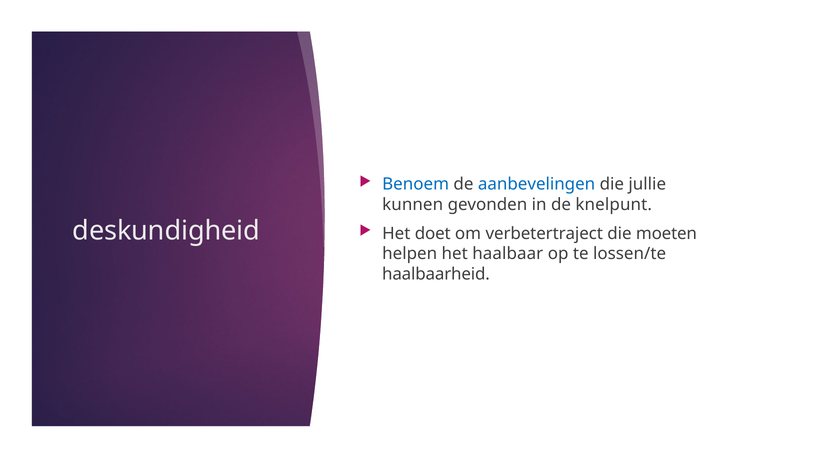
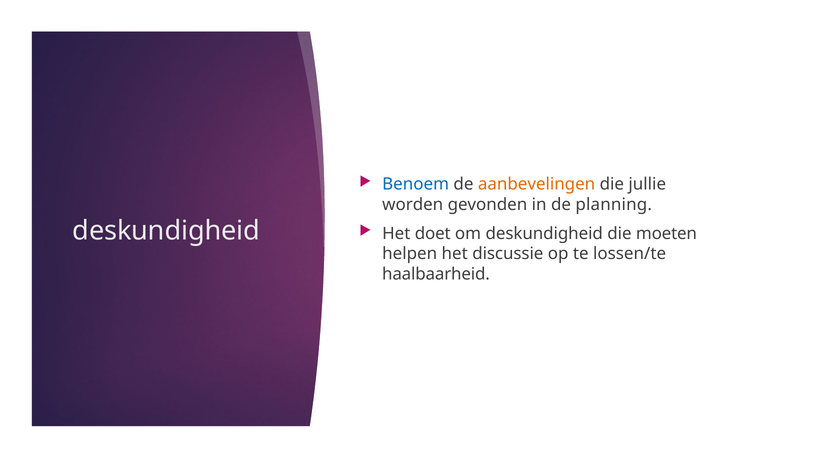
aanbevelingen colour: blue -> orange (537, 184)
kunnen: kunnen -> worden (413, 205)
knelpunt: knelpunt -> planning (614, 205)
om verbetertraject: verbetertraject -> deskundigheid (544, 233)
haalbaar: haalbaar -> discussie (508, 254)
